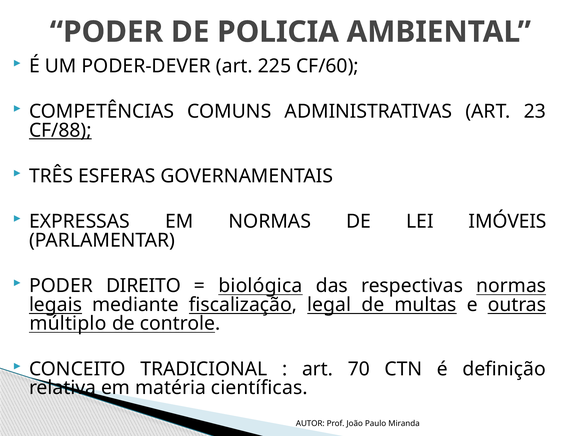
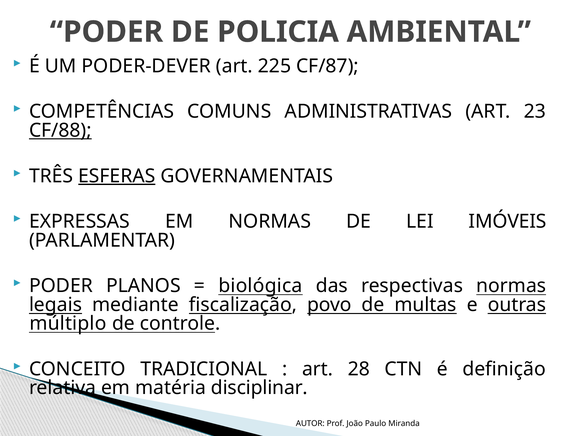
CF/60: CF/60 -> CF/87 (327, 66)
ESFERAS underline: none -> present (117, 176)
DIREITO: DIREITO -> PLANOS (143, 286)
legal: legal -> povo (329, 304)
70: 70 -> 28 (359, 369)
científicas: científicas -> disciplinar (259, 388)
